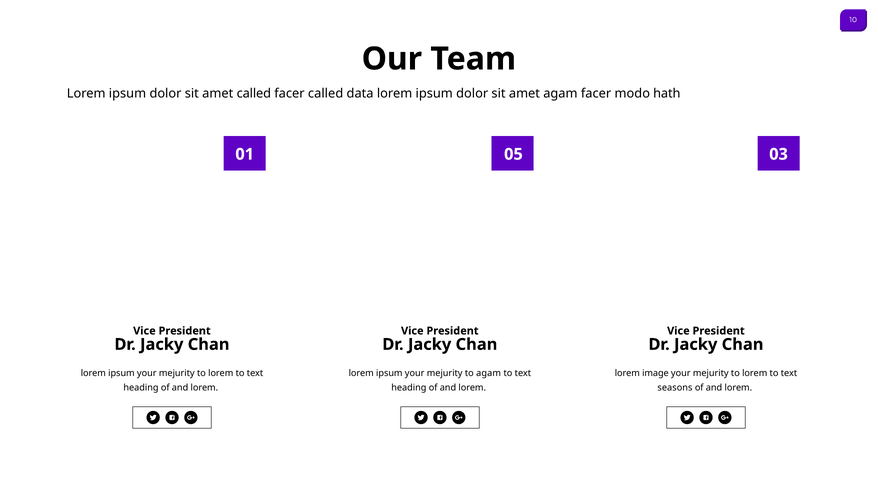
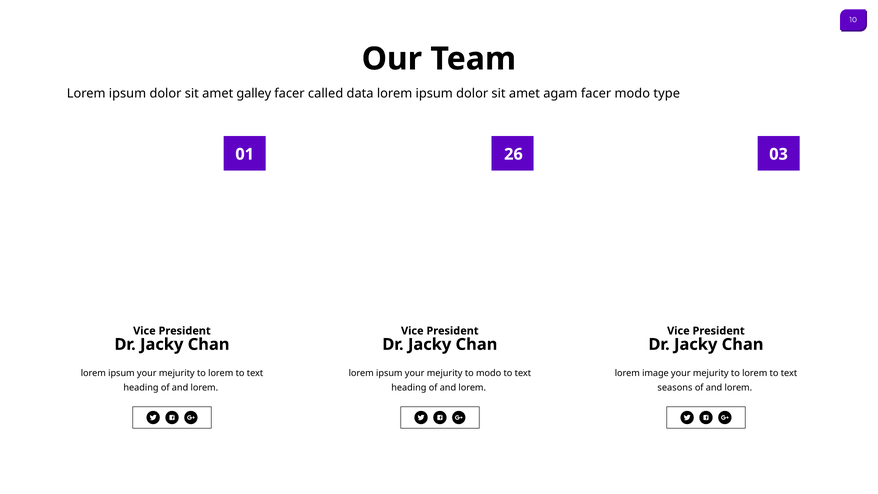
amet called: called -> galley (254, 94)
hath: hath -> type (667, 94)
05: 05 -> 26 (513, 154)
to agam: agam -> modo (489, 373)
